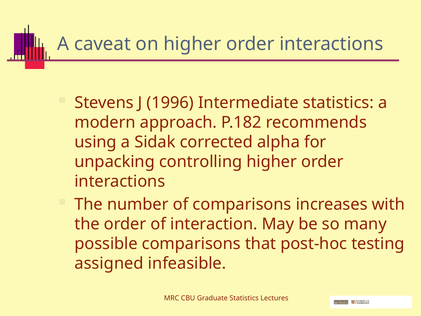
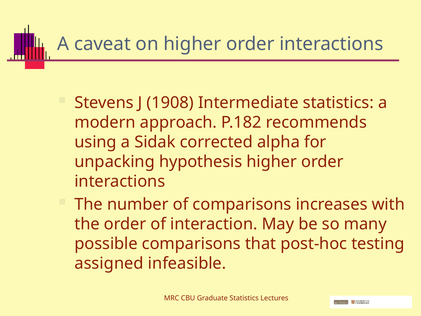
1996: 1996 -> 1908 (170, 103)
controlling: controlling -> hypothesis (201, 162)
